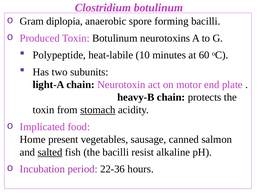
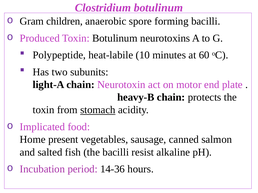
diplopia: diplopia -> children (65, 21)
salted underline: present -> none (50, 153)
22-36: 22-36 -> 14-36 (113, 169)
